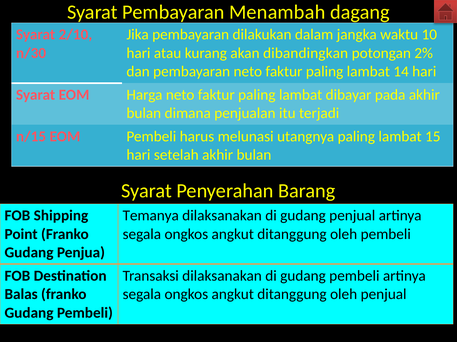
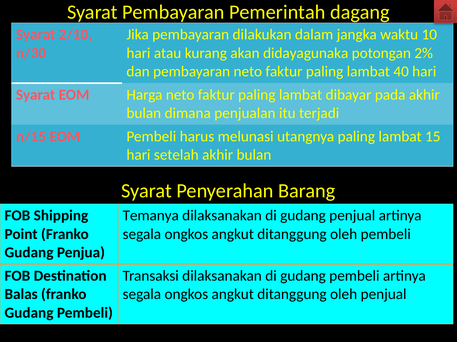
Menambah: Menambah -> Pemerintah (277, 12)
dibandingkan: dibandingkan -> didayagunaka (306, 53)
14: 14 -> 40 (401, 72)
